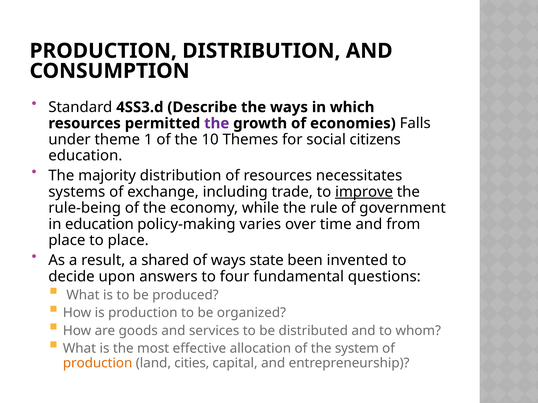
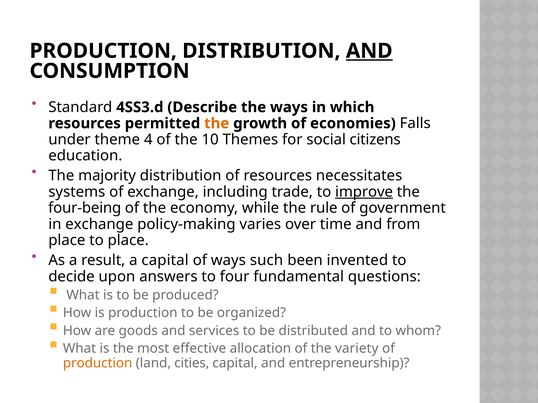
AND underline: none -> present (369, 51)
the colour: purple -> orange (217, 124)
1: 1 -> 4 (148, 140)
rule-being: rule-being -> four-being (85, 208)
in education: education -> exchange (99, 224)
a shared: shared -> capital (165, 261)
state: state -> such (267, 261)
system: system -> variety (357, 349)
